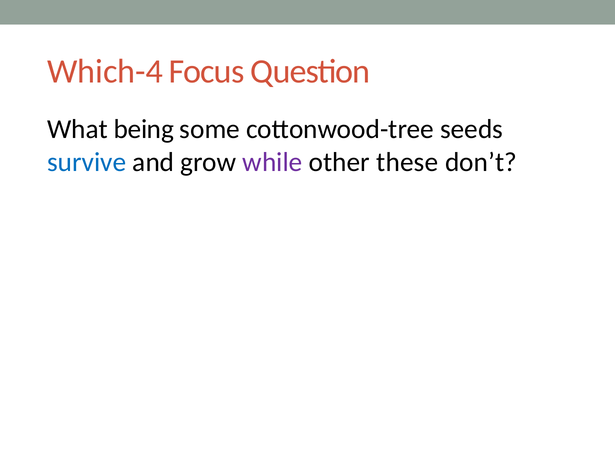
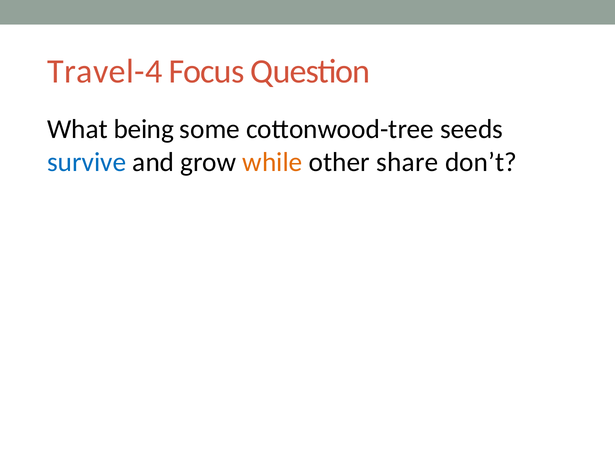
Which-4: Which-4 -> Travel-4 (105, 72)
while colour: purple -> orange (273, 162)
these: these -> share (407, 162)
